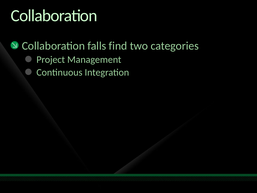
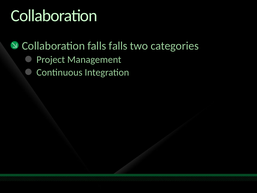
falls find: find -> falls (118, 46)
